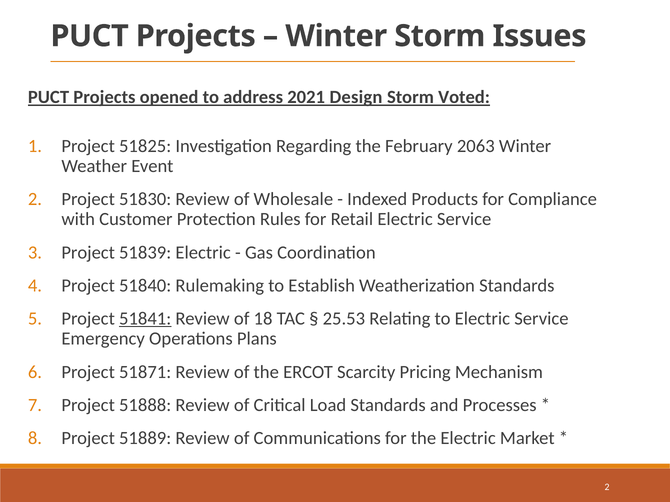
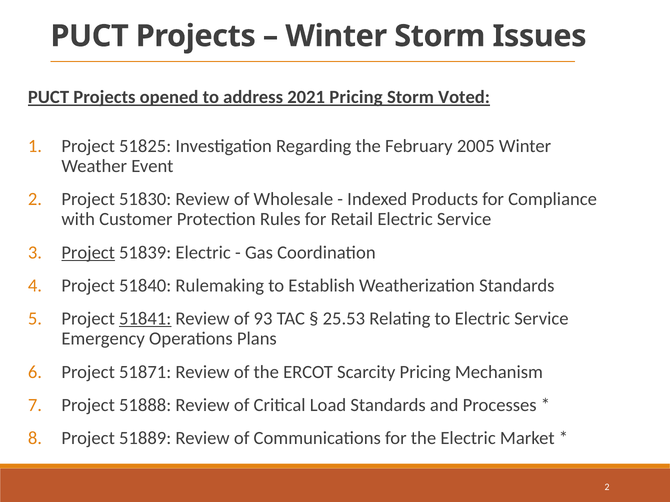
2021 Design: Design -> Pricing (356, 97)
2063: 2063 -> 2005 (476, 146)
Project underline: none -> present (88, 253)
18: 18 -> 93 (263, 319)
